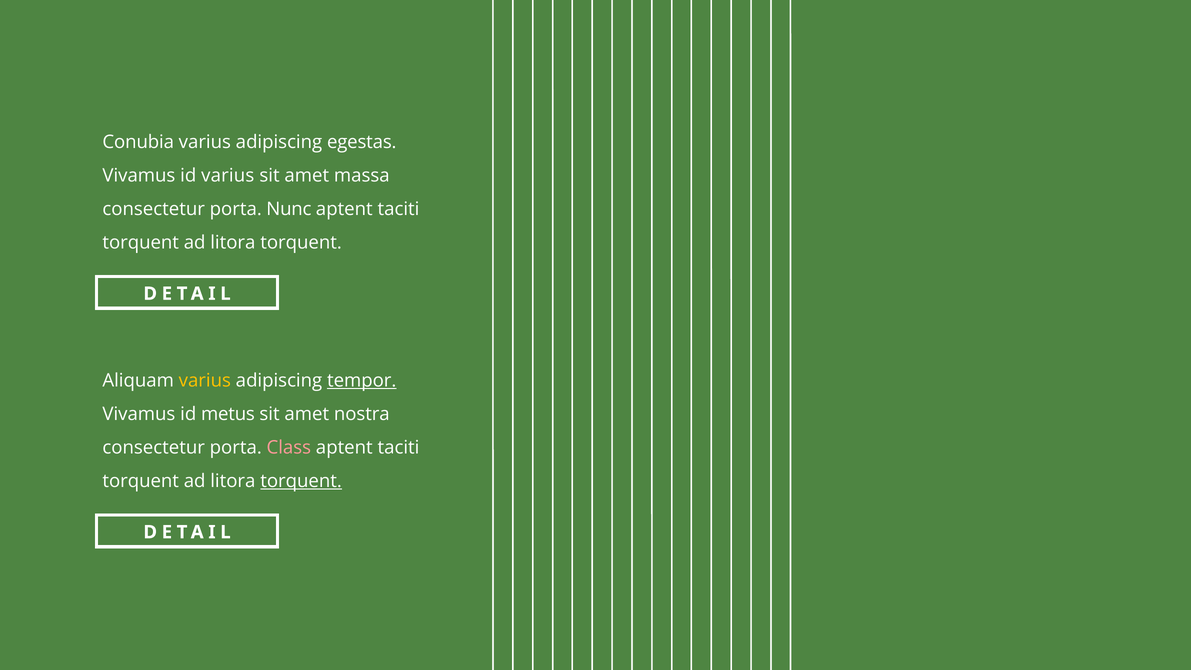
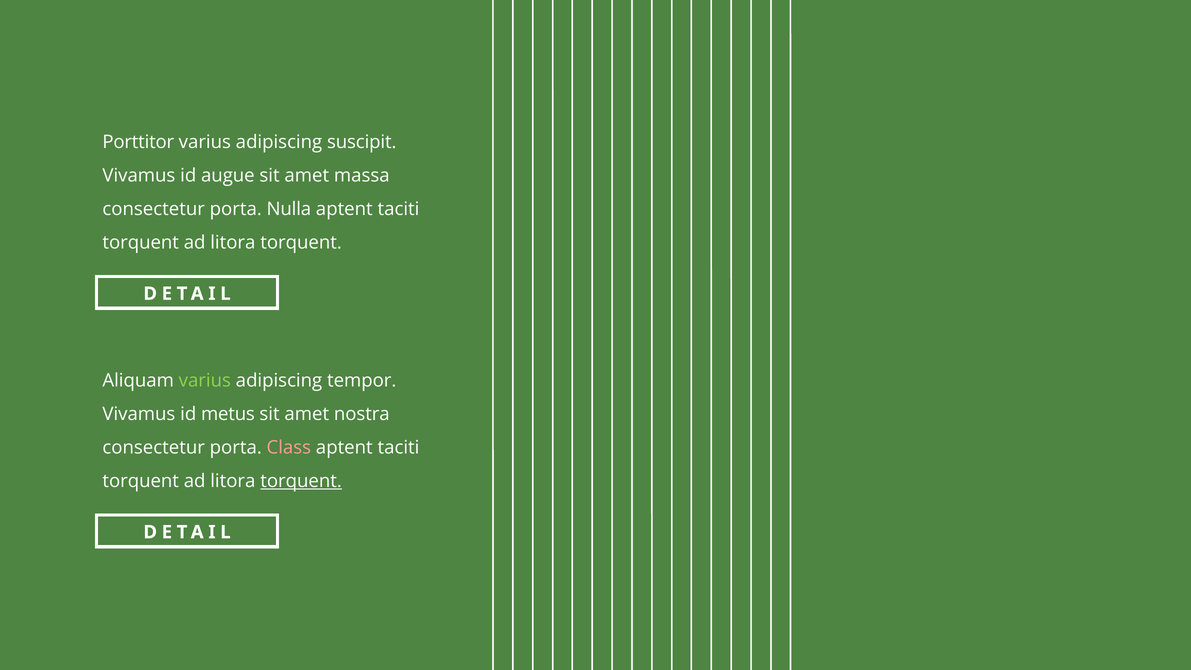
Conubia: Conubia -> Porttitor (138, 142)
egestas: egestas -> suscipit (362, 142)
id varius: varius -> augue (228, 175)
Nunc: Nunc -> Nulla (289, 209)
varius colour: yellow -> light green (205, 380)
tempor underline: present -> none (362, 380)
